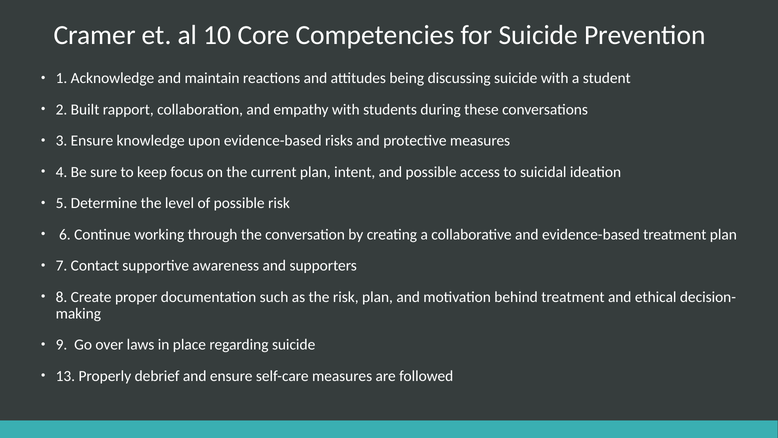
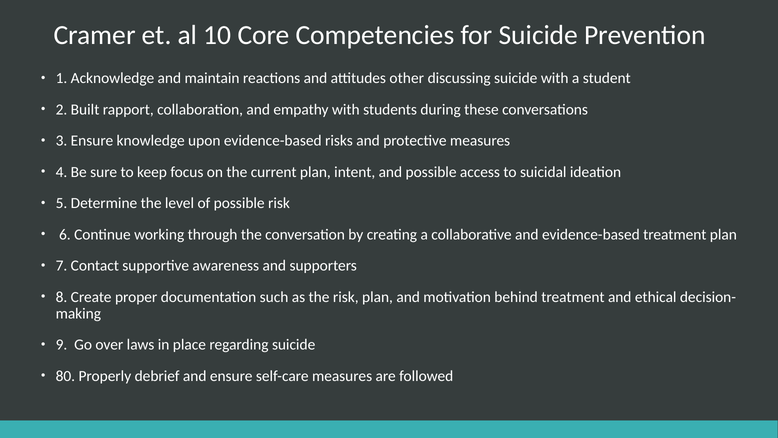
being: being -> other (407, 78)
13: 13 -> 80 (65, 376)
